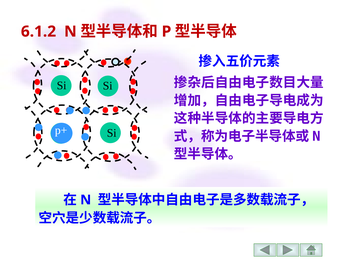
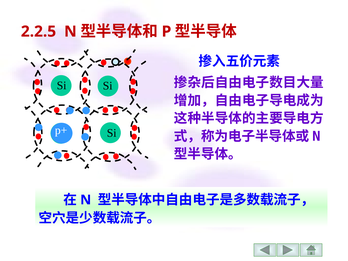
6.1.2: 6.1.2 -> 2.2.5 (38, 32)
